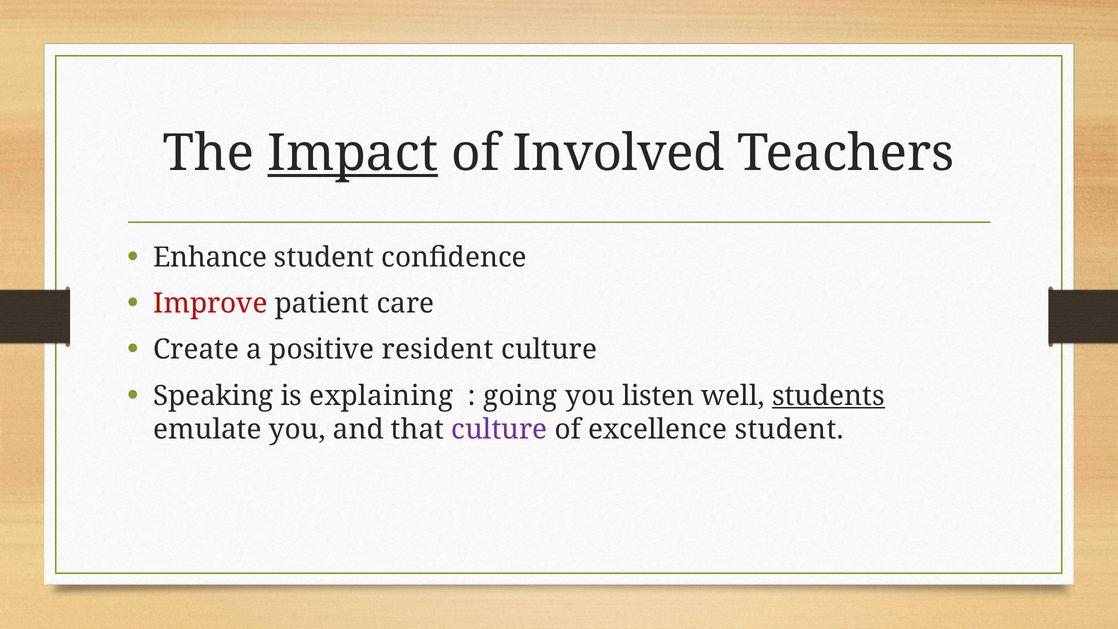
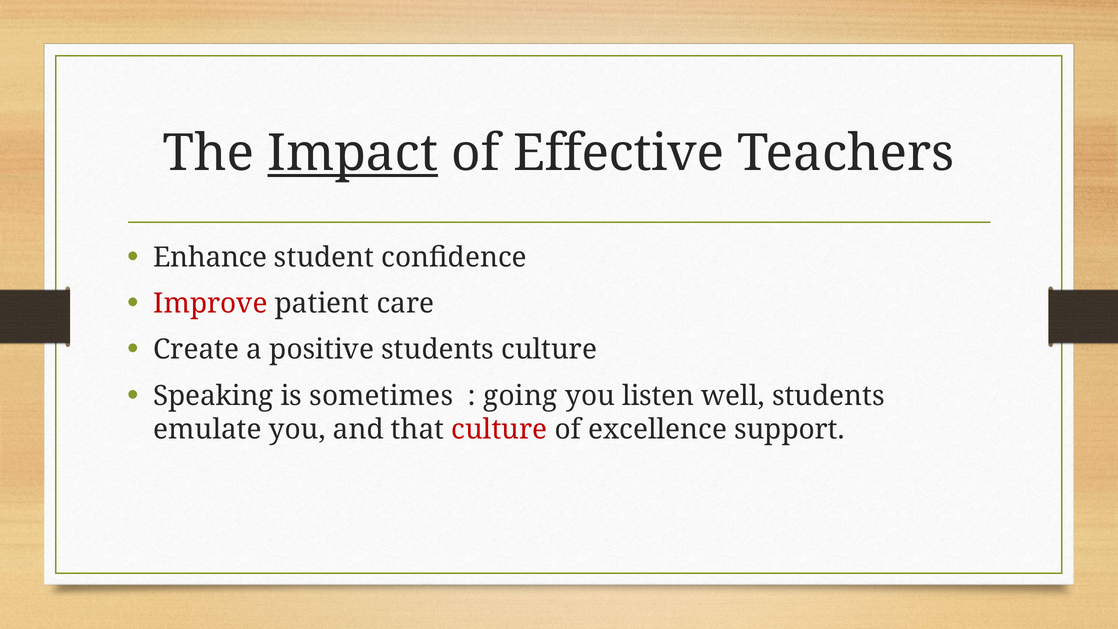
Involved: Involved -> Effective (619, 153)
positive resident: resident -> students (438, 350)
explaining: explaining -> sometimes (381, 396)
students underline: present -> none (828, 396)
culture colour: purple -> red (499, 429)
excellence student: student -> support (789, 429)
